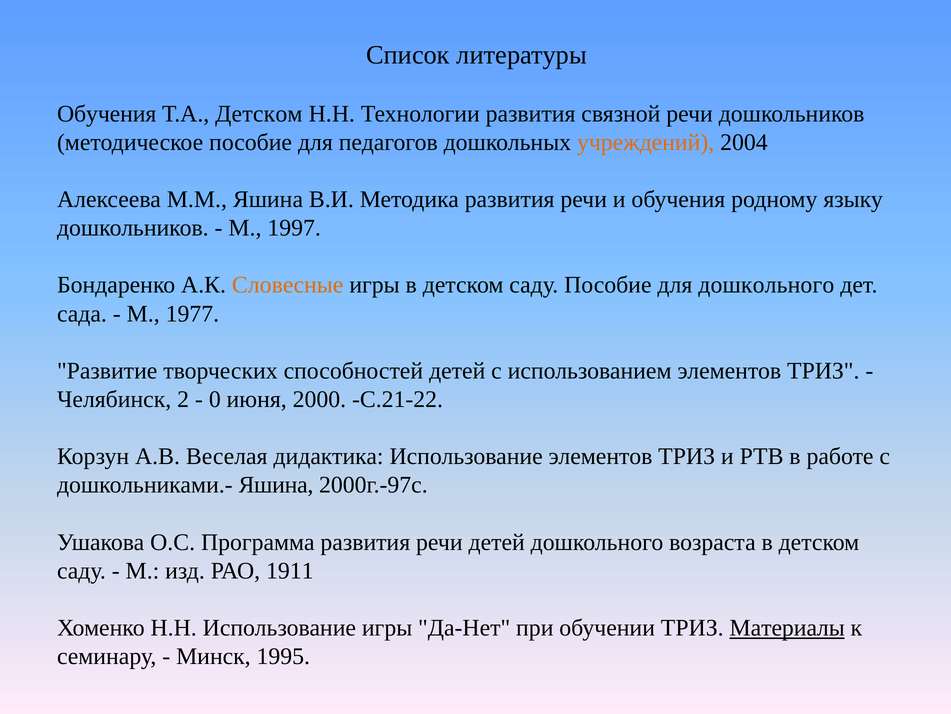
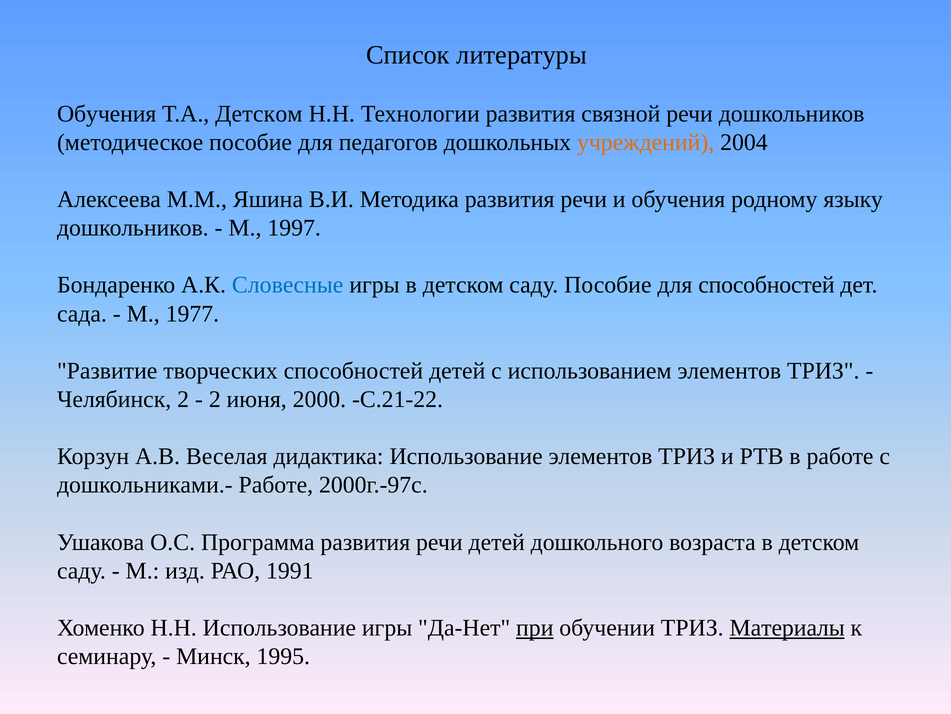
Словесные colour: orange -> blue (288, 285)
для дошкольного: дошкольного -> способностей (766, 285)
0: 0 -> 2 (215, 399)
дошкольниками.- Яшина: Яшина -> Работе (276, 485)
1911: 1911 -> 1991 (290, 570)
при underline: none -> present (535, 627)
